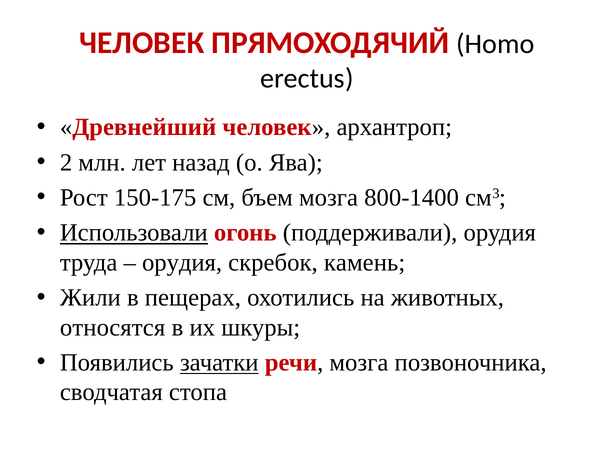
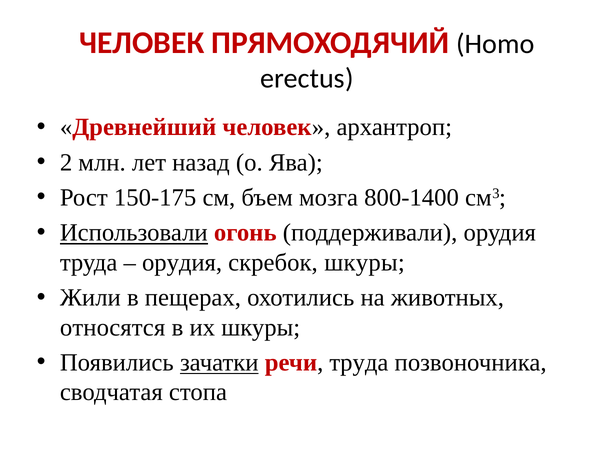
скребок камень: камень -> шкуры (365, 262)
речи мозга: мозга -> труда (359, 362)
